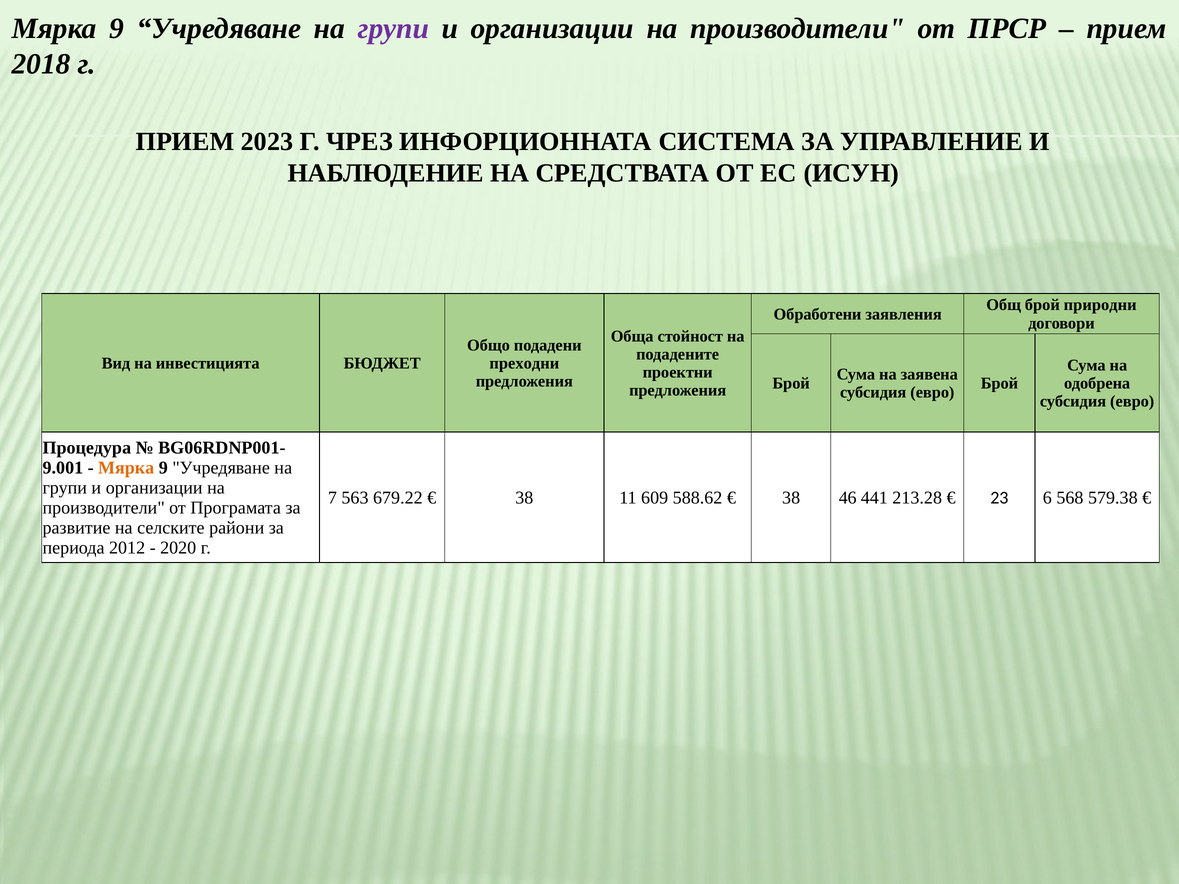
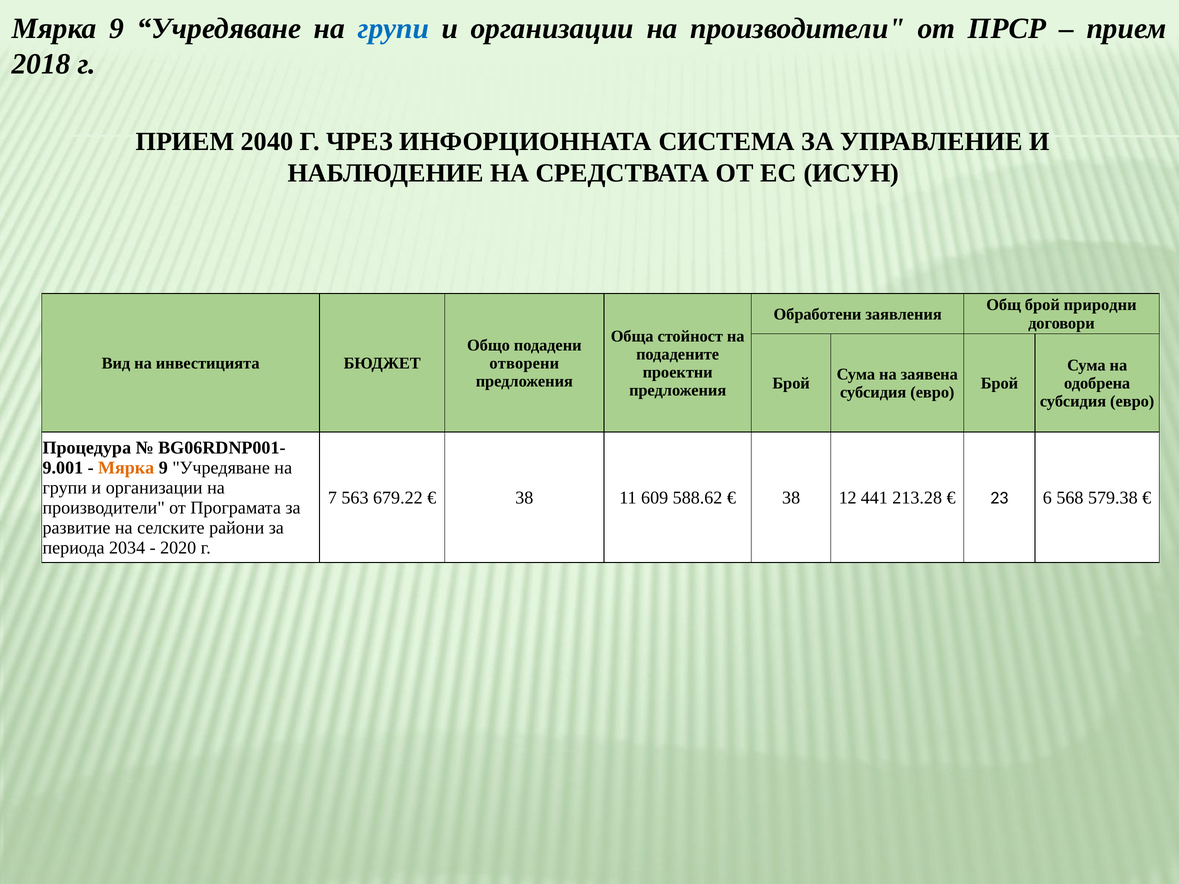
групи colour: purple -> blue (393, 29)
2023: 2023 -> 2040 (267, 142)
преходни: преходни -> отворени (524, 363)
46: 46 -> 12 (848, 498)
2012: 2012 -> 2034 (127, 548)
